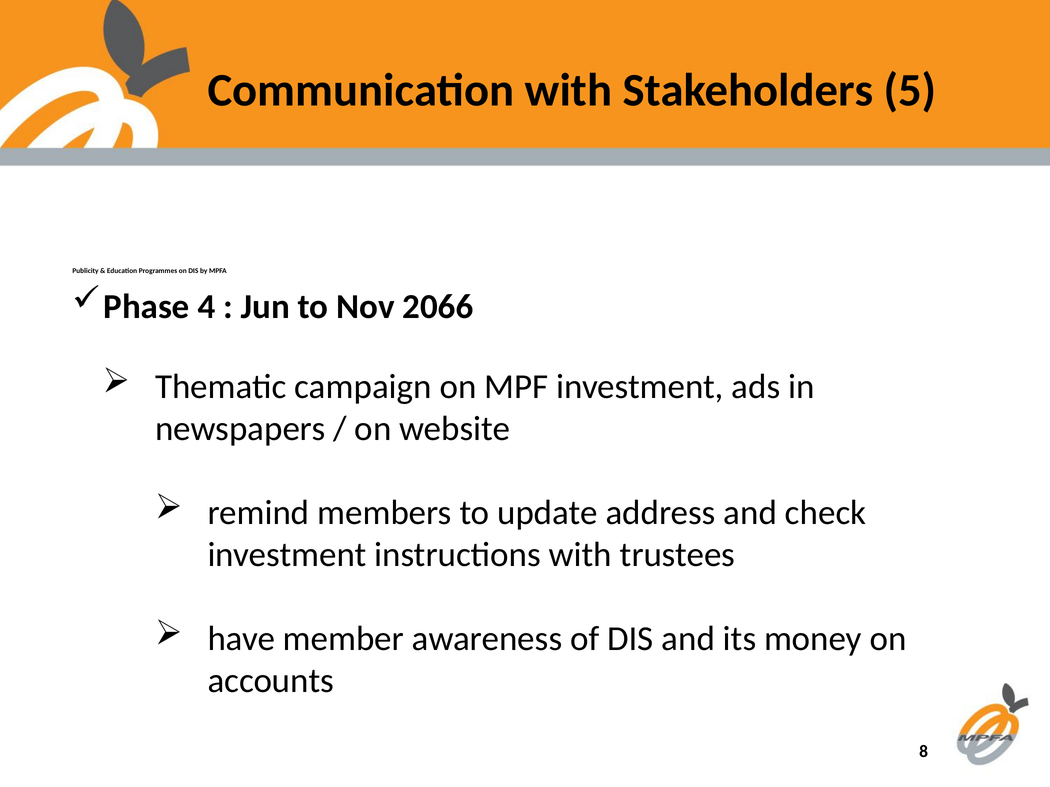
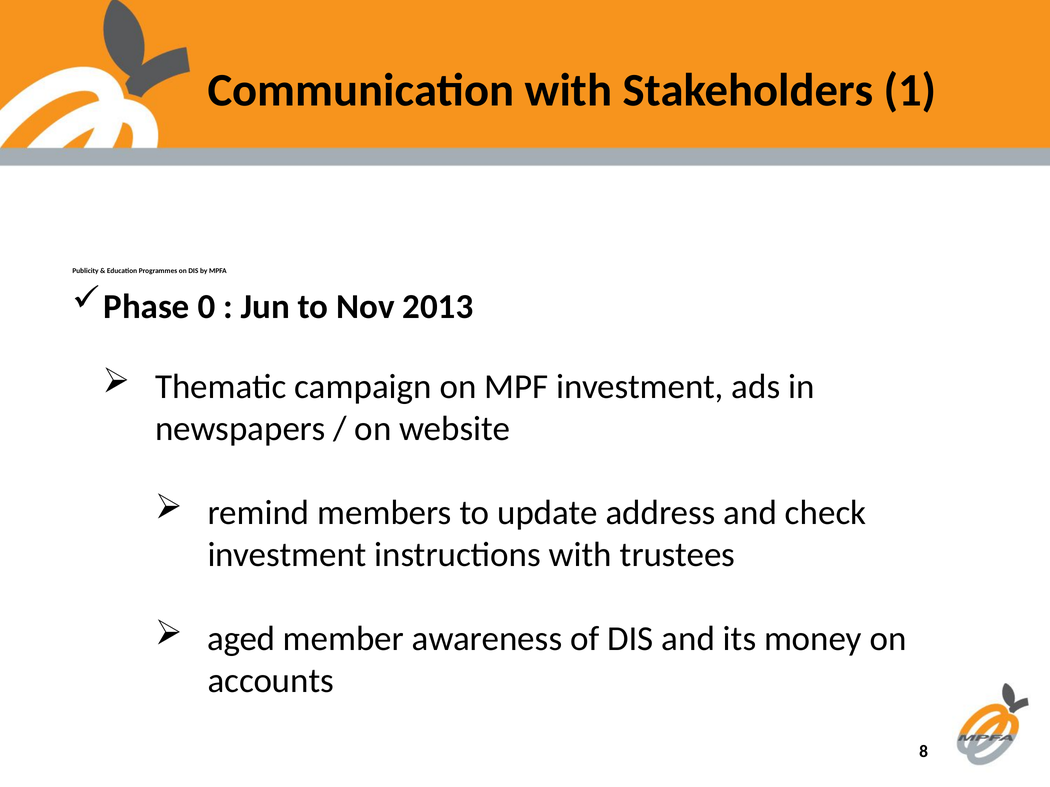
5: 5 -> 1 (910, 91)
4: 4 -> 0 (206, 307)
2066: 2066 -> 2013 (438, 307)
have: have -> aged (241, 639)
